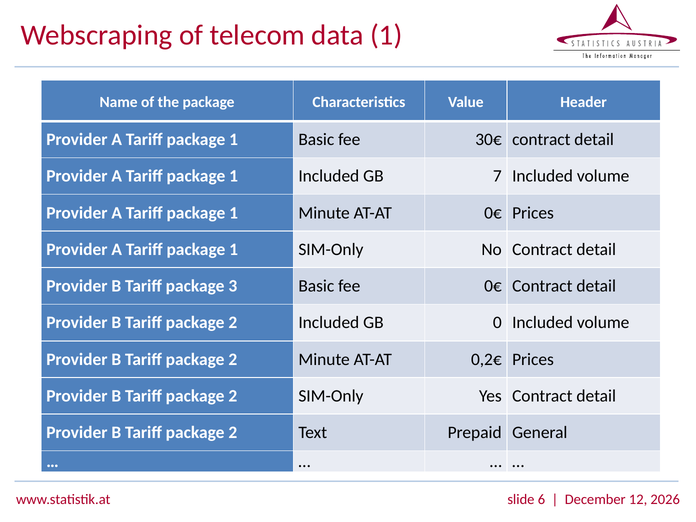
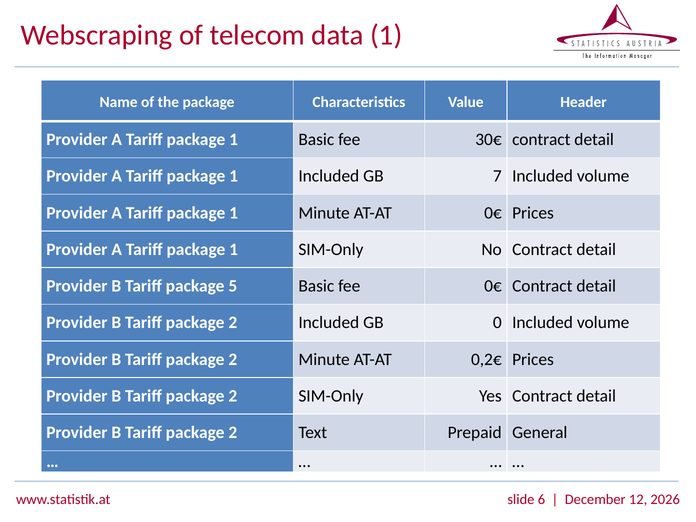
3: 3 -> 5 (233, 286)
